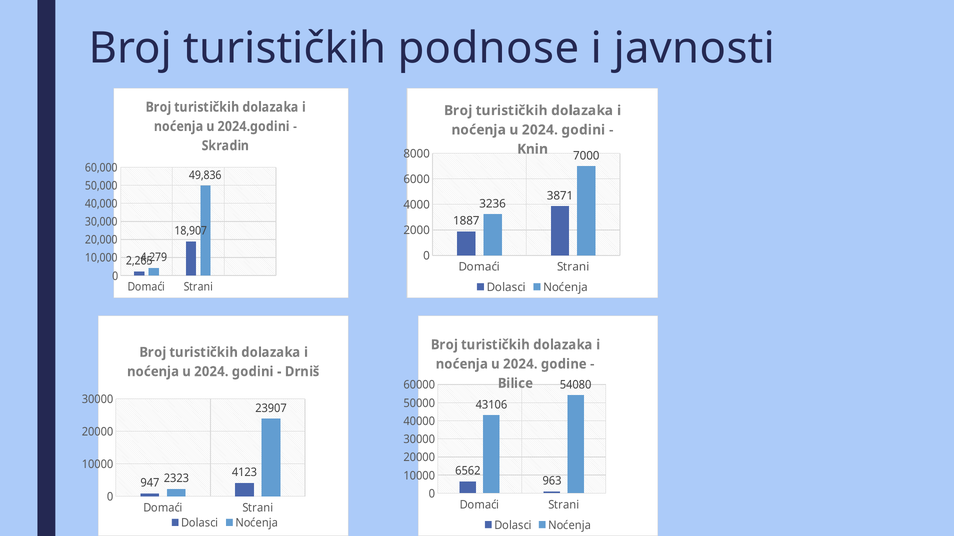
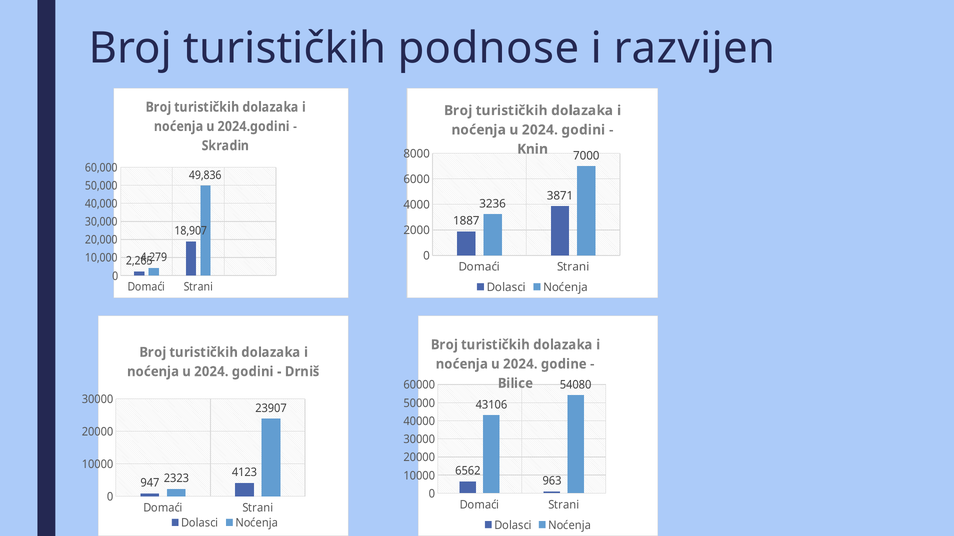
javnosti: javnosti -> razvijen (694, 48)
